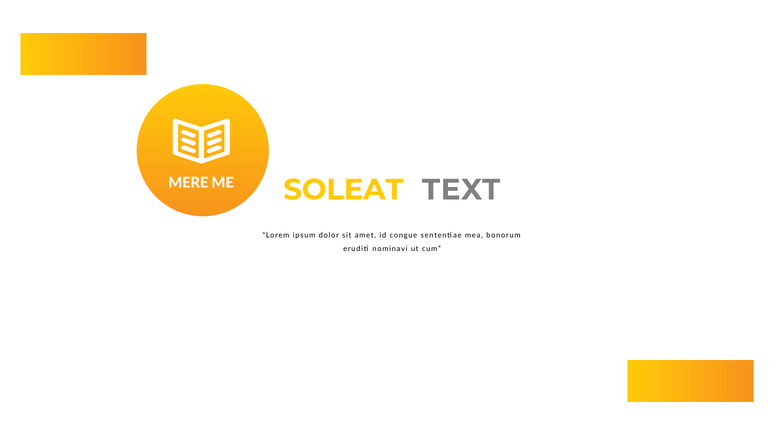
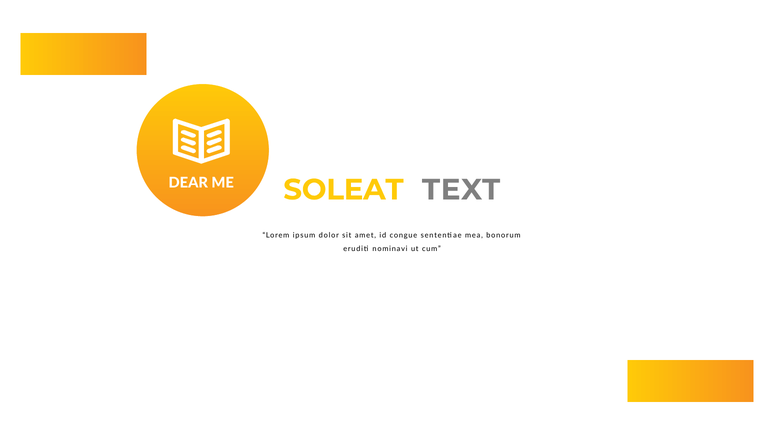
MERE: MERE -> DEAR (188, 183)
